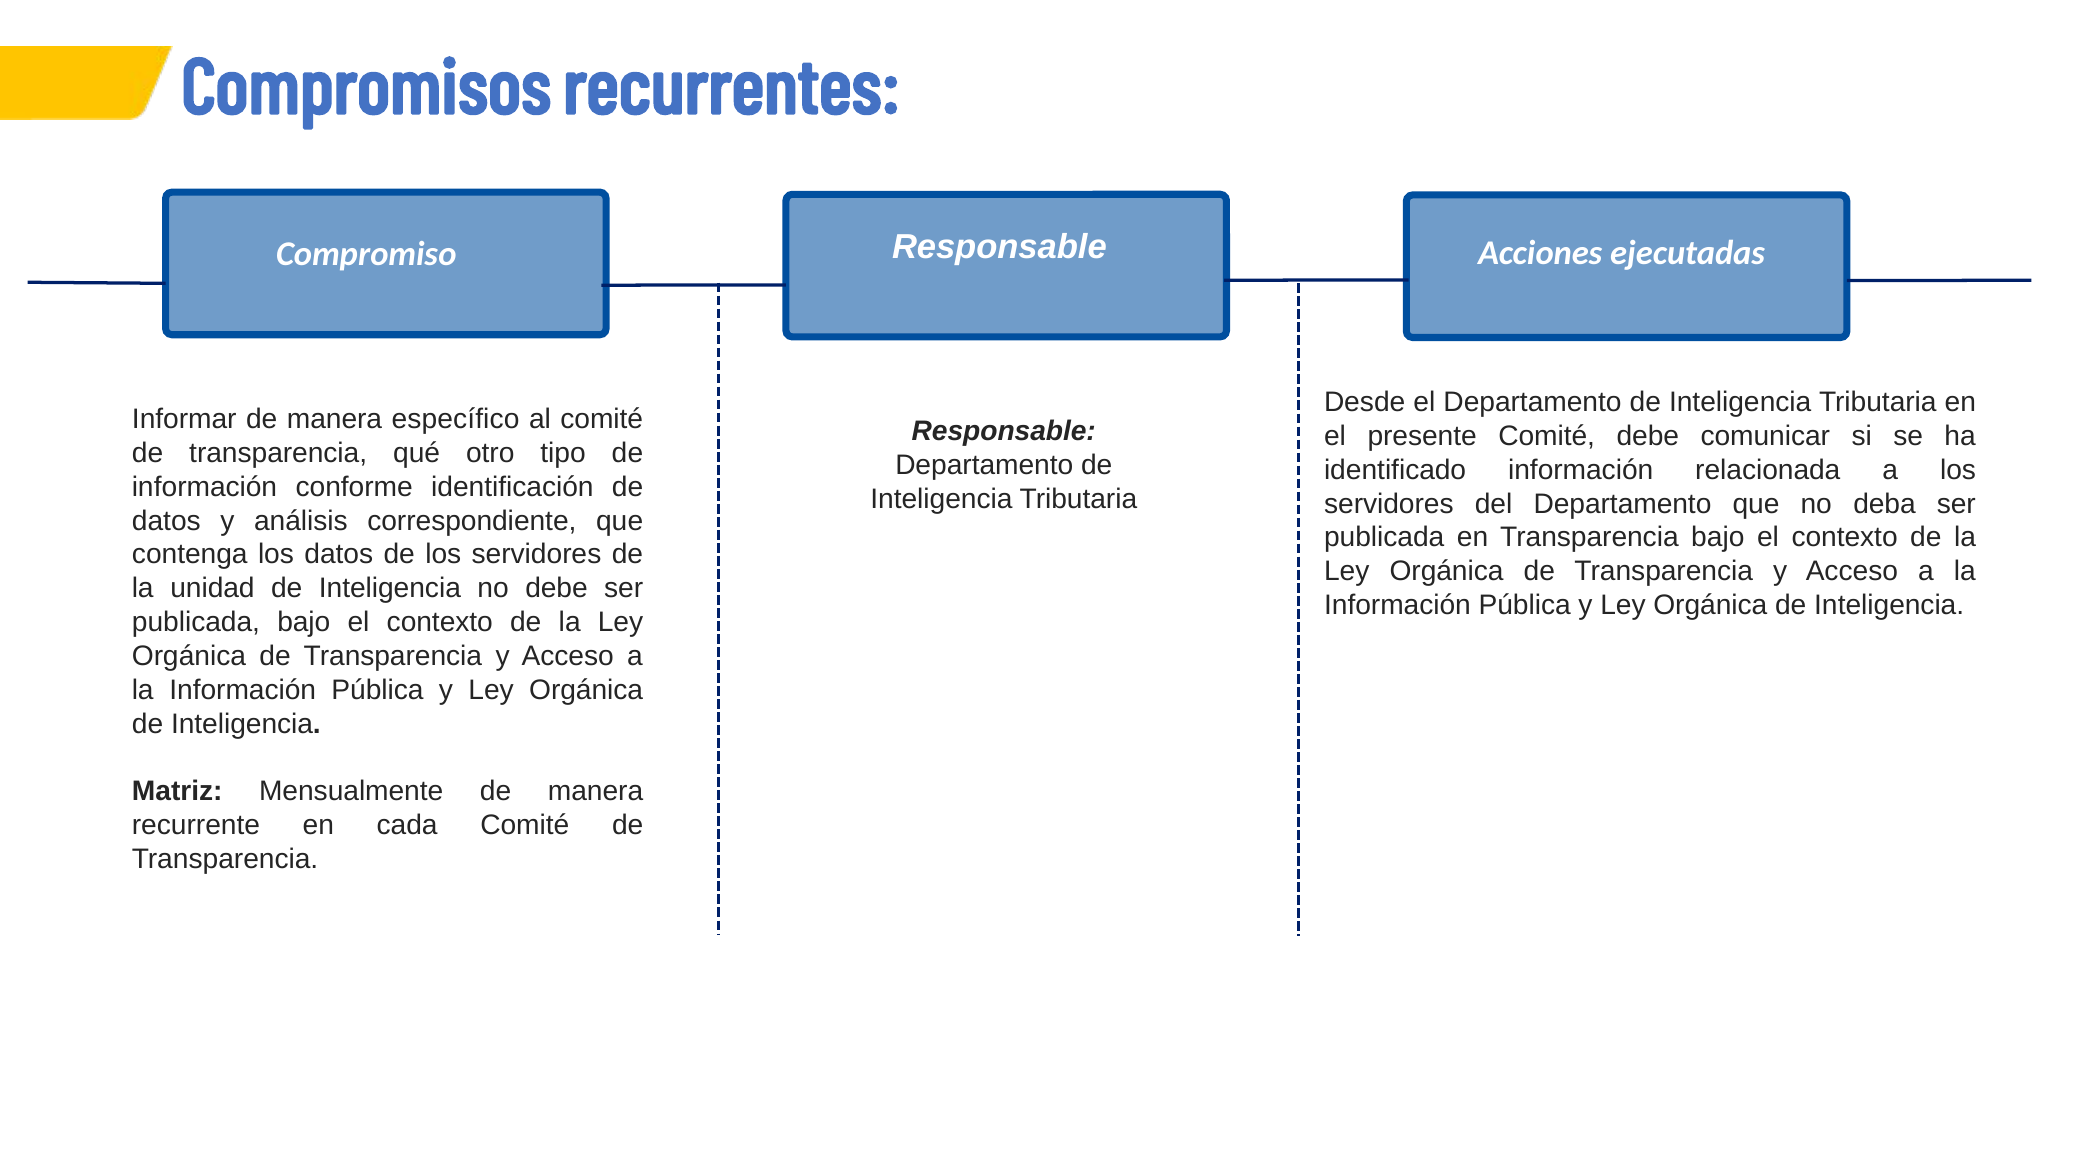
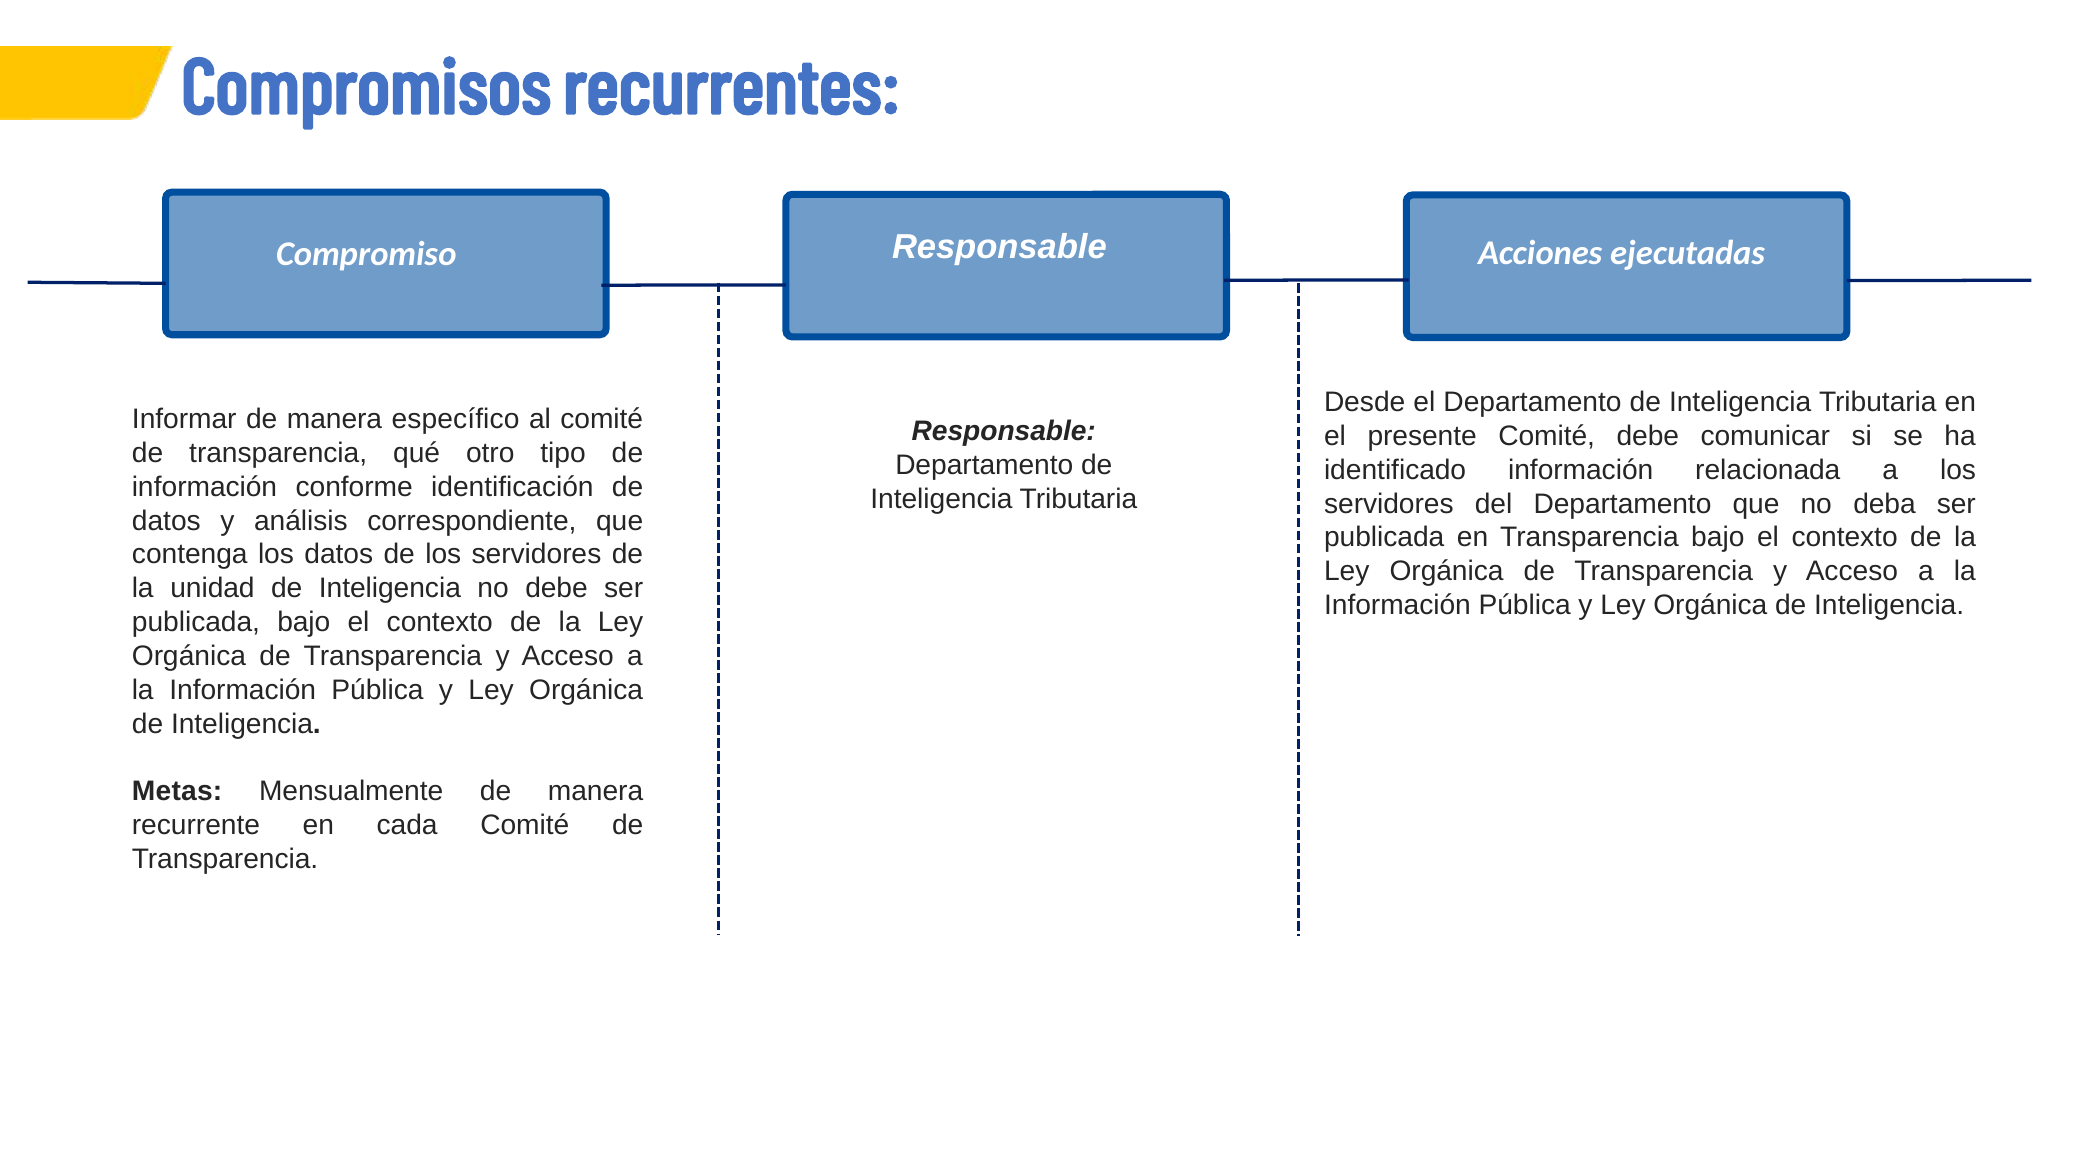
Matriz: Matriz -> Metas (177, 791)
